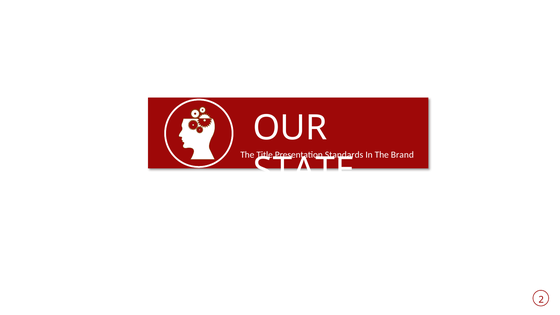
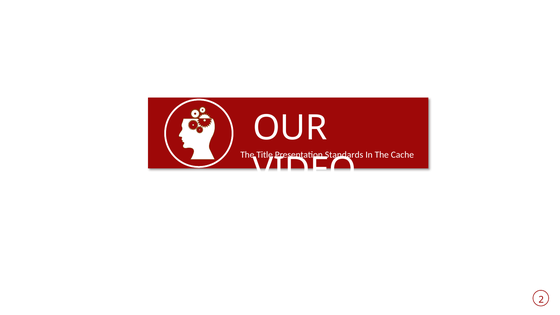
Brand: Brand -> Cache (402, 155)
STATE: STATE -> VIDEO (304, 170)
